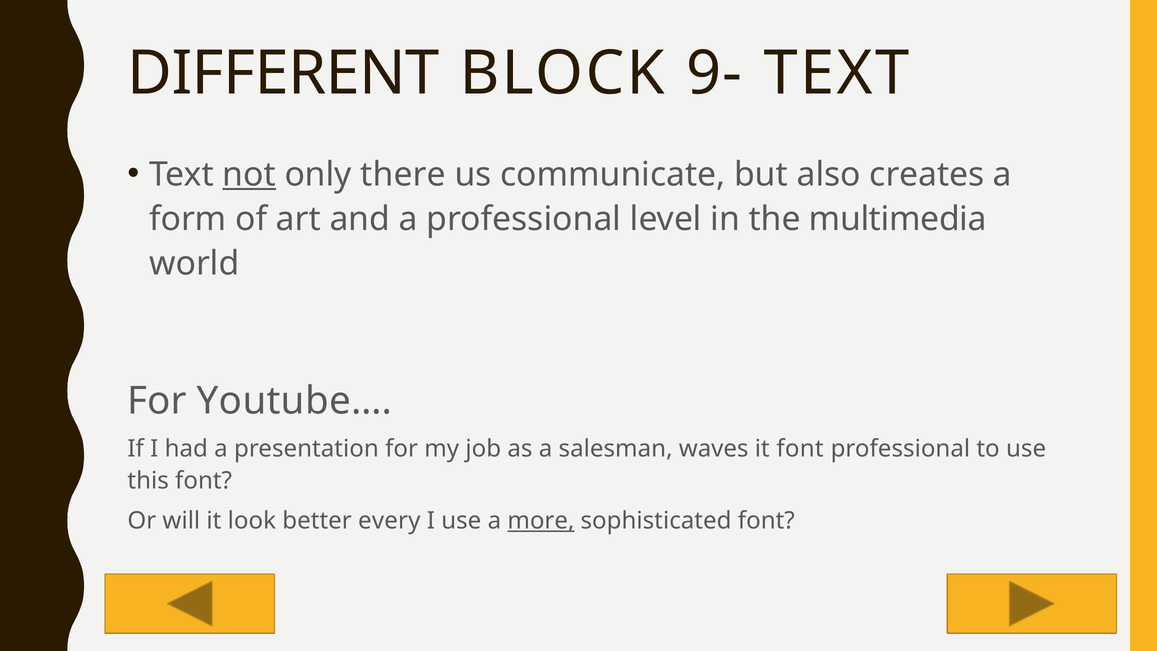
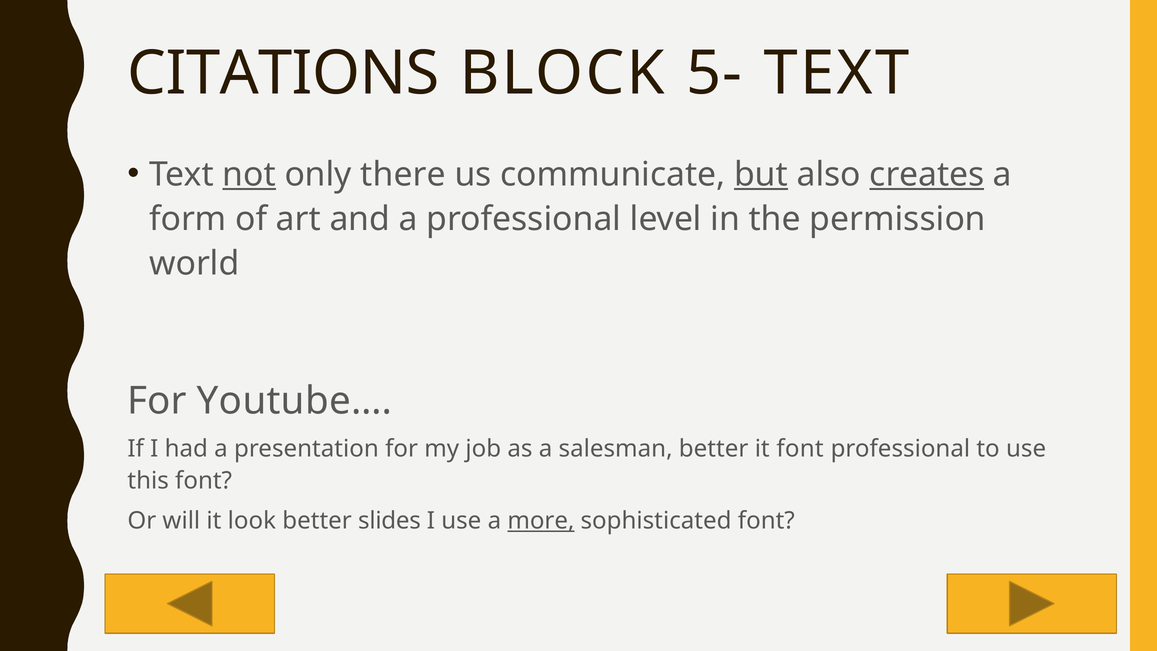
DIFFERENT: DIFFERENT -> CITATIONS (284, 73)
9-: 9- -> 5- (714, 73)
but underline: none -> present (761, 174)
creates underline: none -> present (927, 174)
multimedia: multimedia -> permission (898, 219)
salesman waves: waves -> better (714, 449)
every: every -> slides (389, 521)
